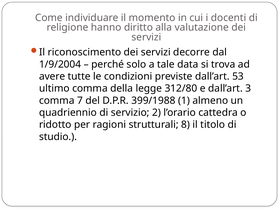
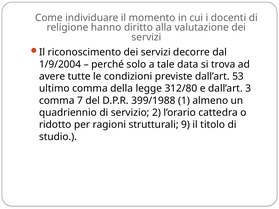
8: 8 -> 9 (186, 125)
